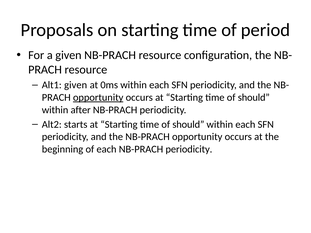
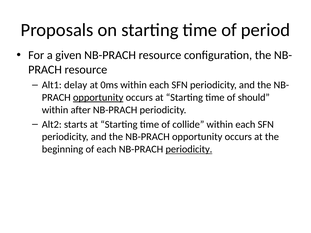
Alt1 given: given -> delay (76, 85)
should: should -> collide (188, 125)
periodicity underline: none -> present (189, 149)
